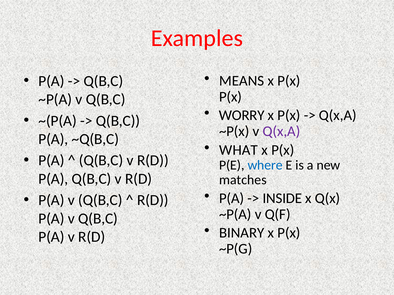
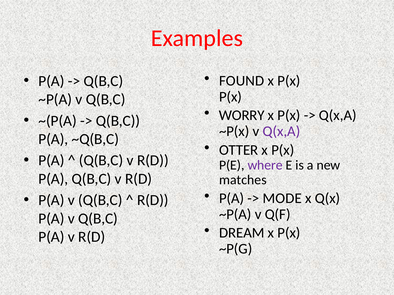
MEANS: MEANS -> FOUND (242, 81)
WHAT: WHAT -> OTTER (239, 150)
where colour: blue -> purple (265, 165)
INSIDE: INSIDE -> MODE (282, 199)
BINARY: BINARY -> DREAM (242, 233)
